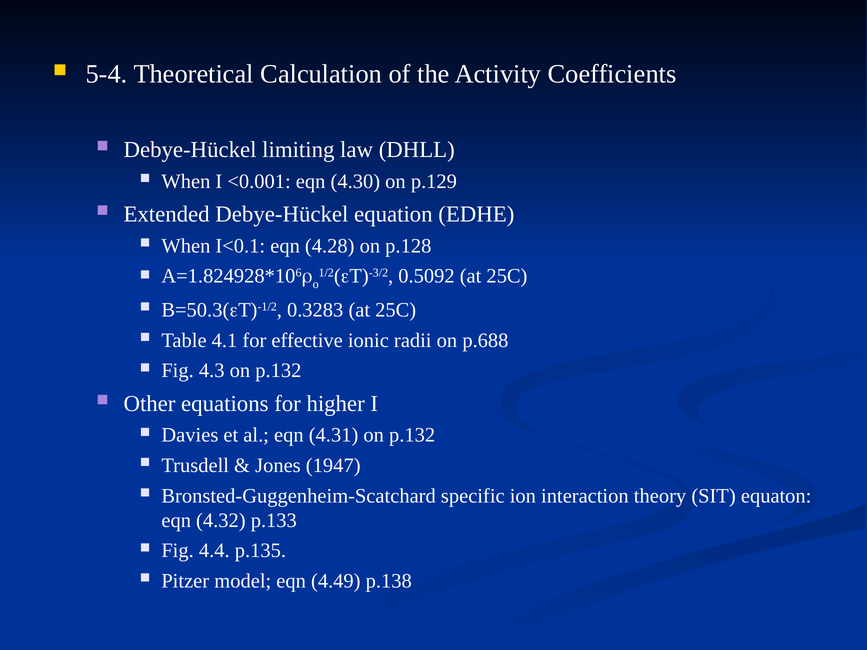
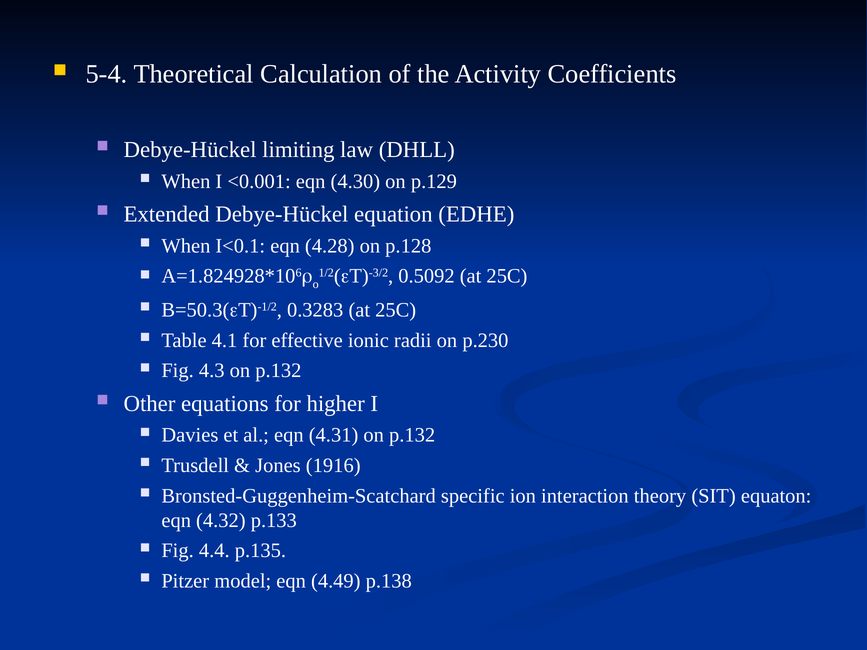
p.688: p.688 -> p.230 (485, 340)
1947: 1947 -> 1916 (333, 466)
